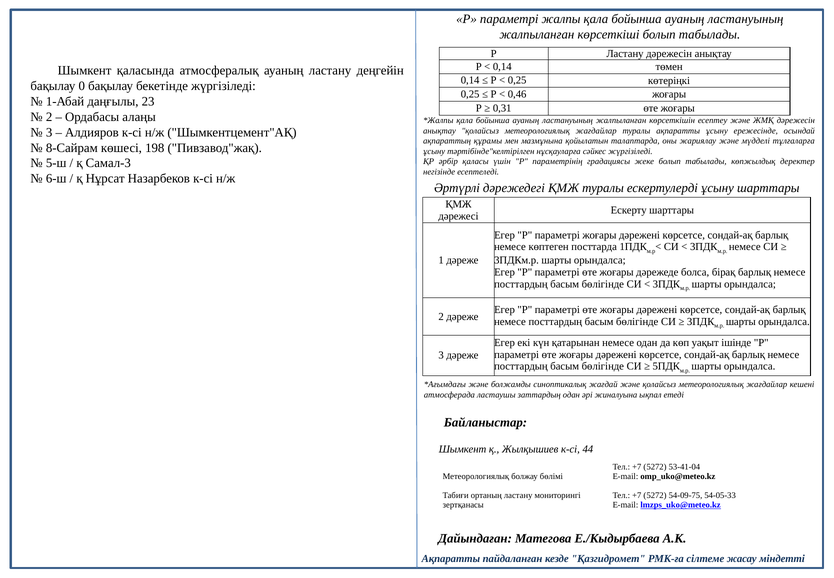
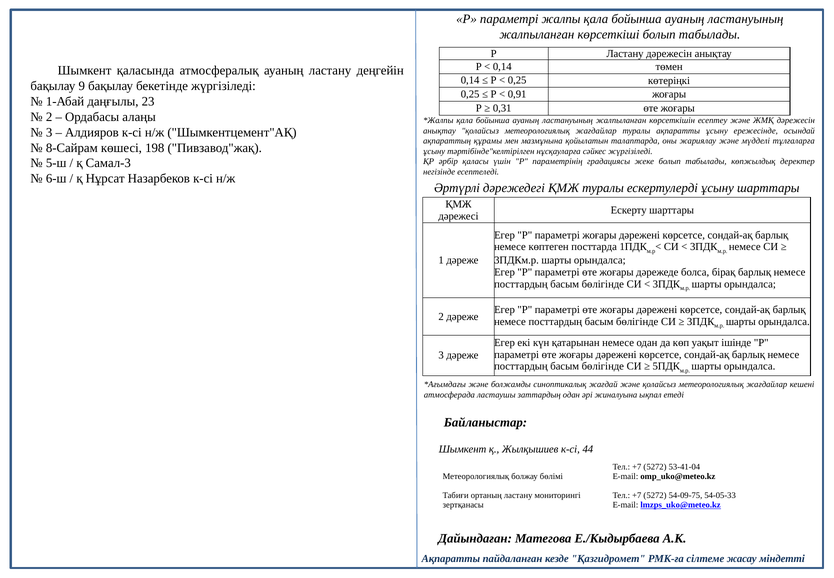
0: 0 -> 9 (82, 86)
0,46: 0,46 -> 0,91 (517, 94)
